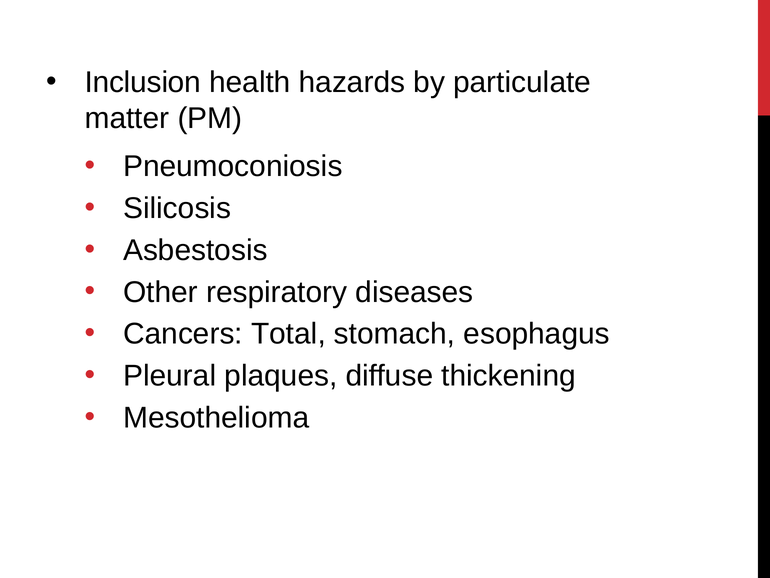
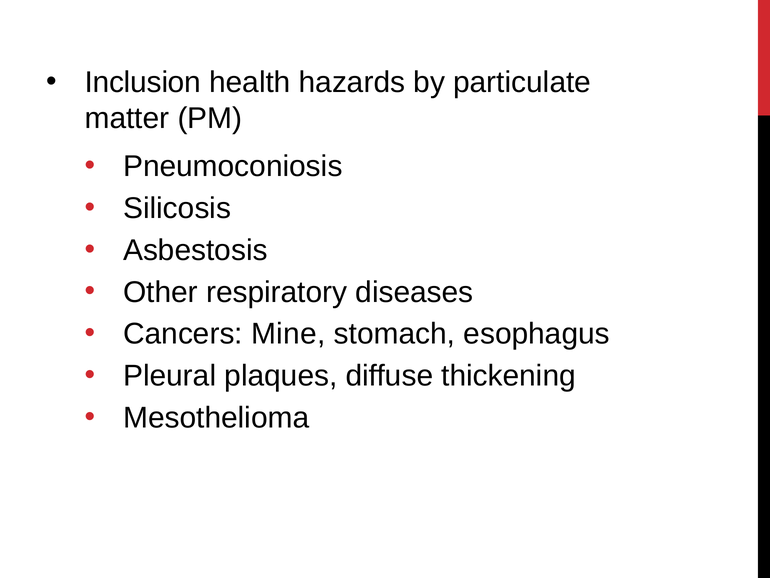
Total: Total -> Mine (288, 334)
